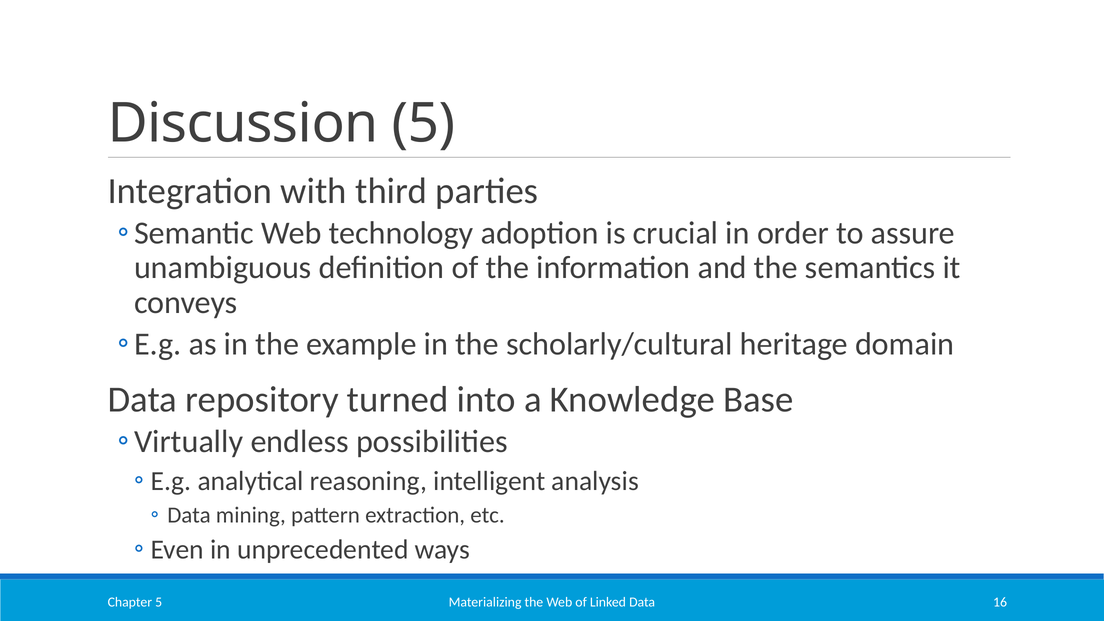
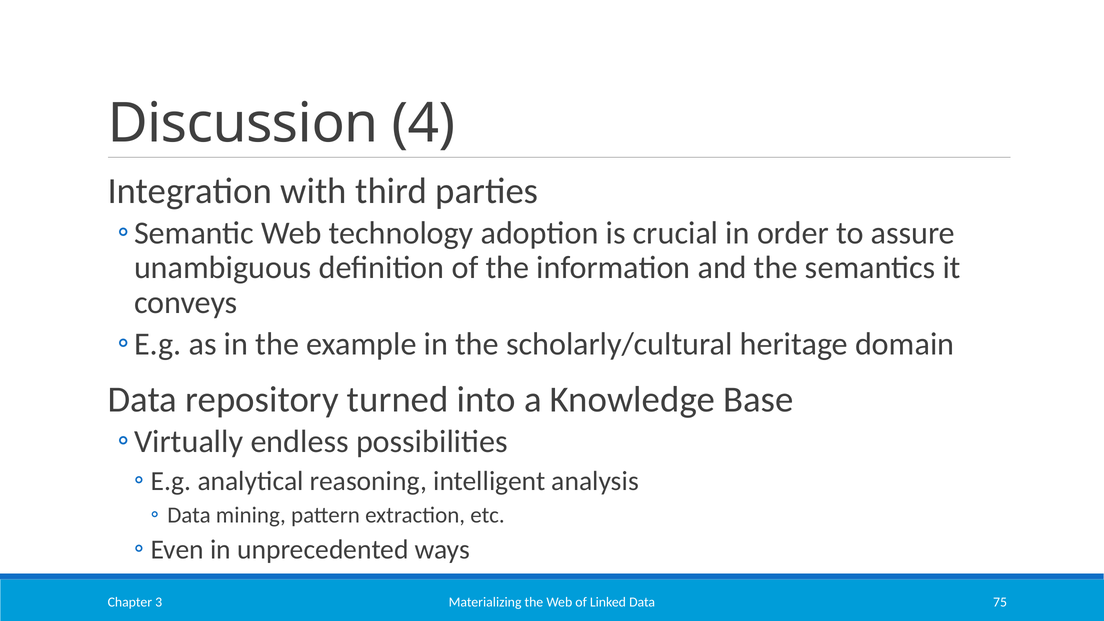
Discussion 5: 5 -> 4 (423, 124)
16: 16 -> 75 (1000, 602)
Chapter 5: 5 -> 3 (159, 602)
